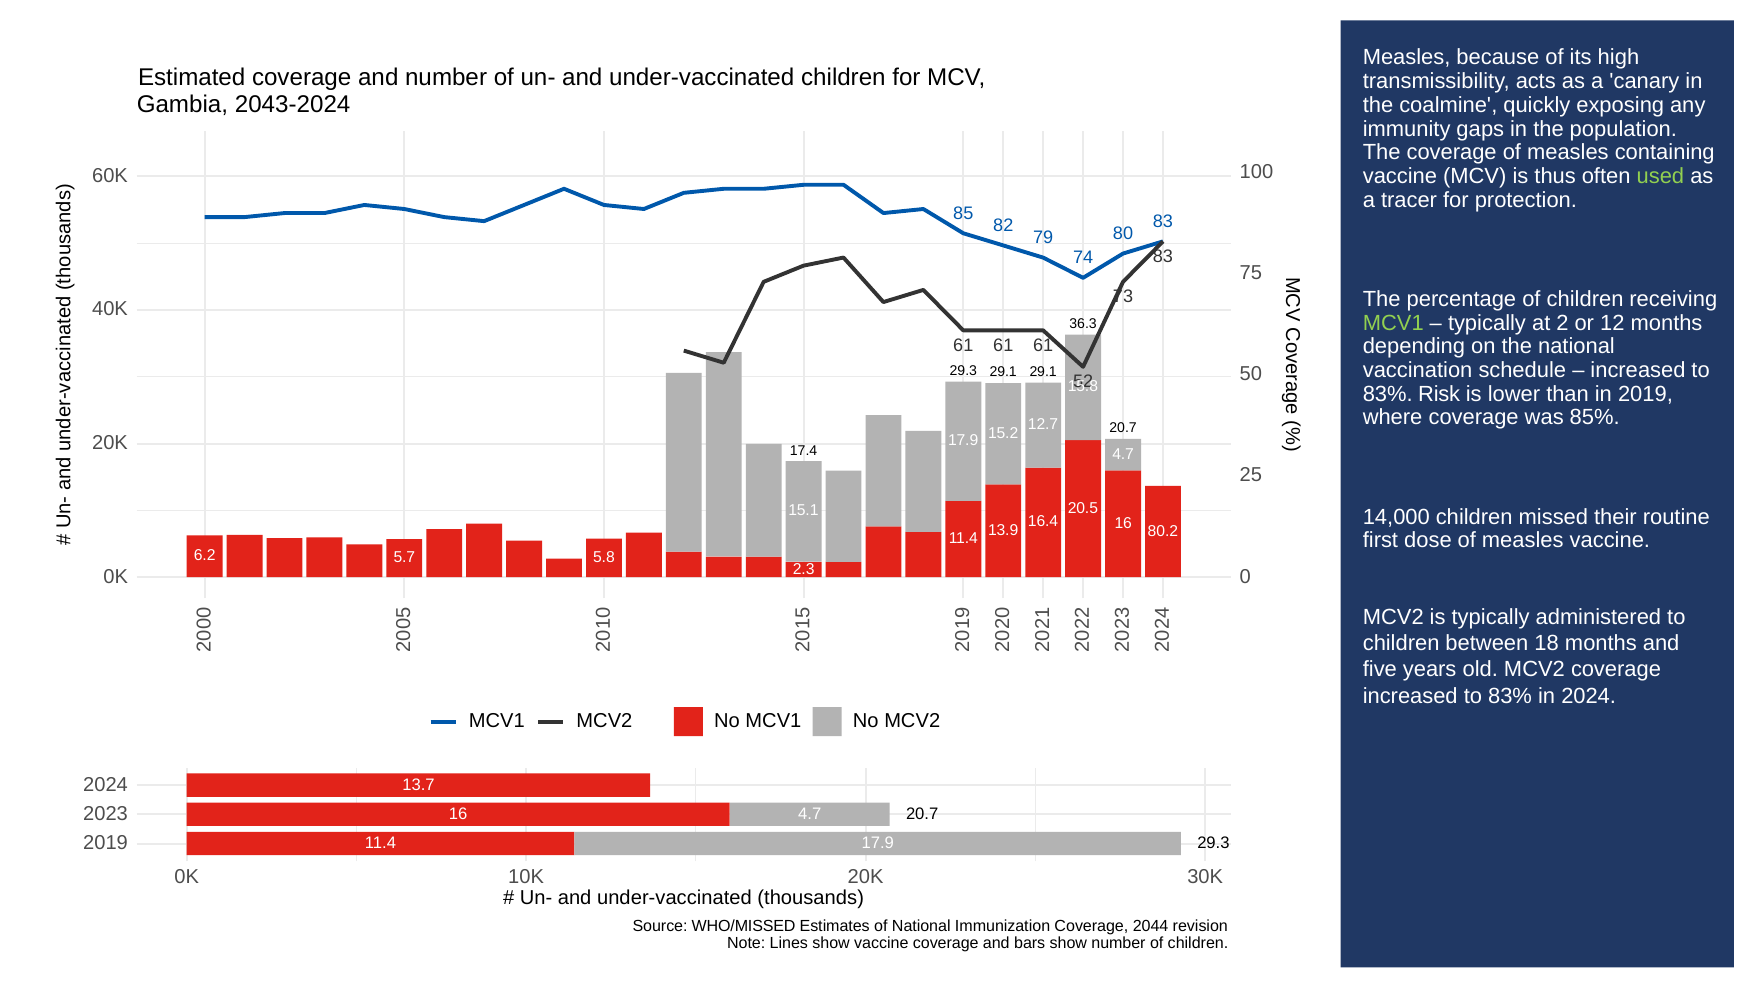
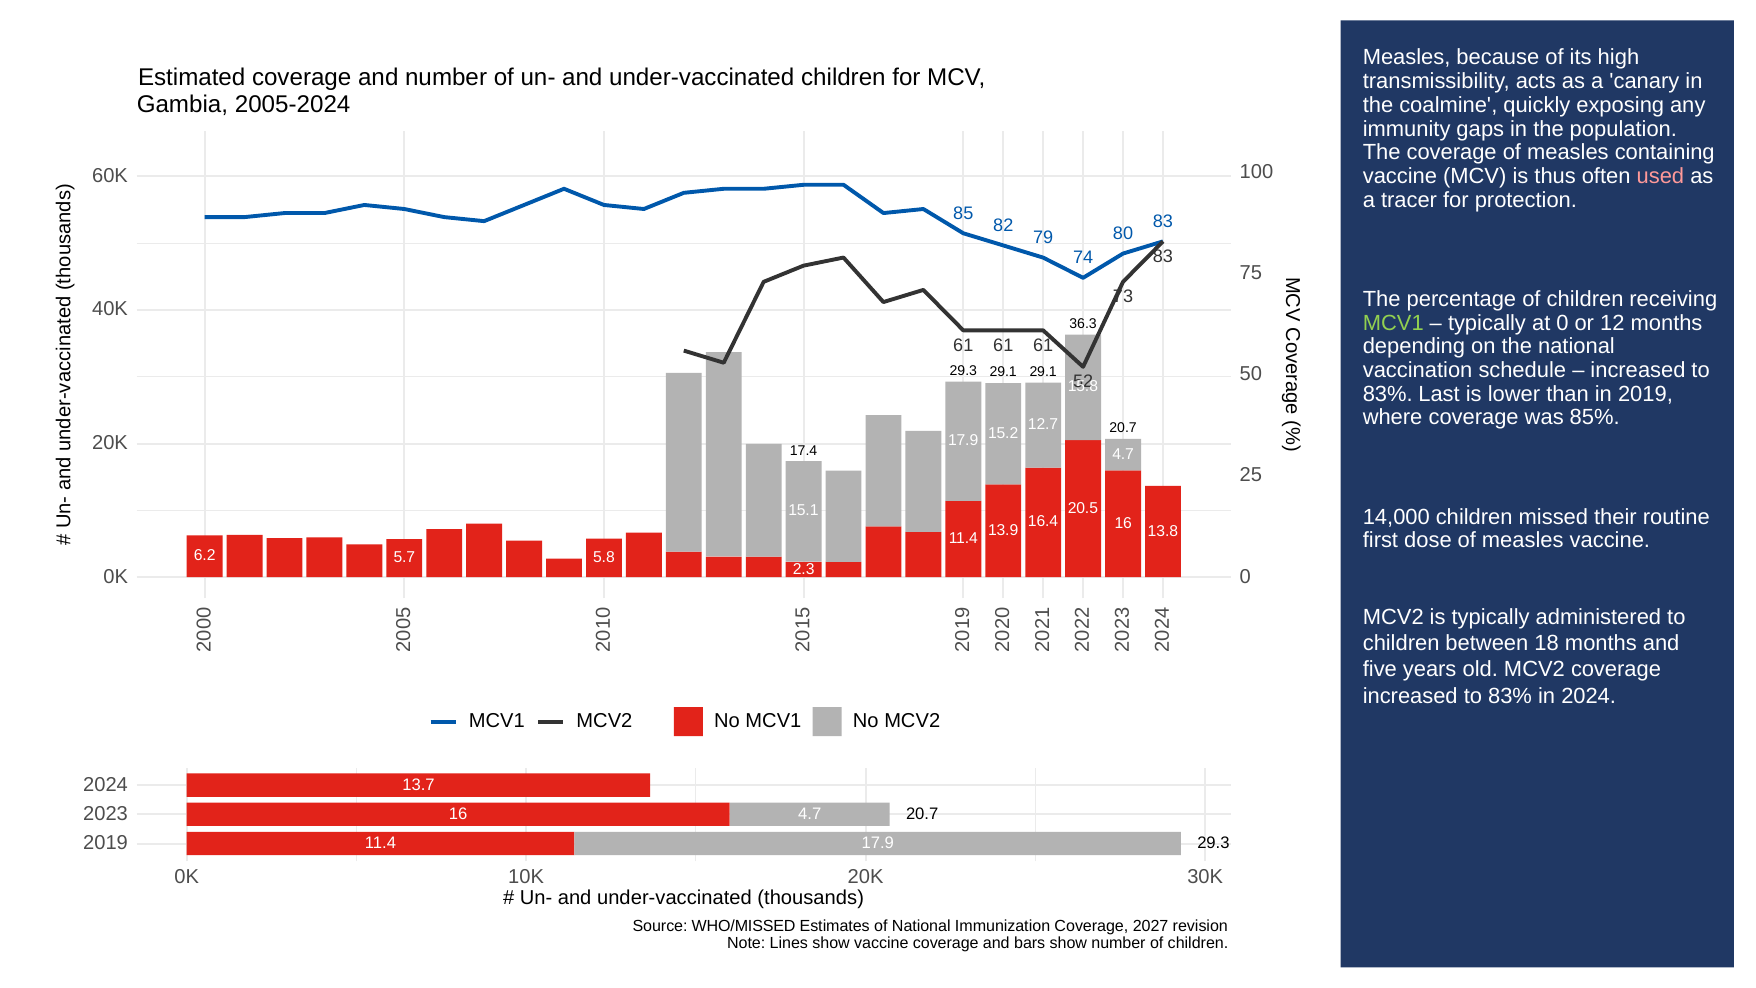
2043-2024: 2043-2024 -> 2005-2024 (293, 105)
used colour: light green -> pink (1660, 176)
at 2: 2 -> 0 (1562, 323)
Risk: Risk -> Last (1439, 394)
80.2: 80.2 -> 13.8 (1163, 531)
2044: 2044 -> 2027 (1151, 926)
